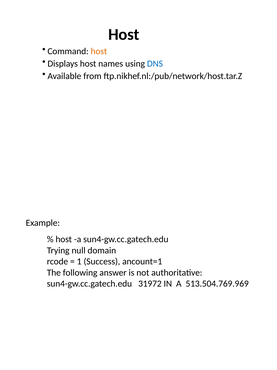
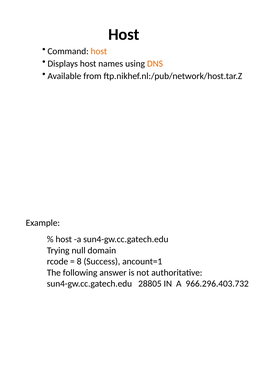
DNS colour: blue -> orange (155, 64)
1: 1 -> 8 (79, 261)
31972: 31972 -> 28805 (150, 283)
513.504.769.969: 513.504.769.969 -> 966.296.403.732 (217, 283)
